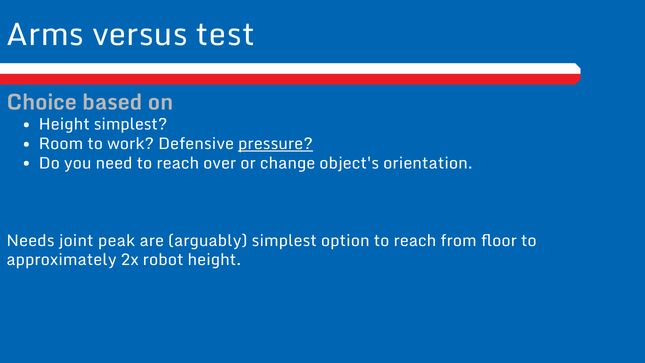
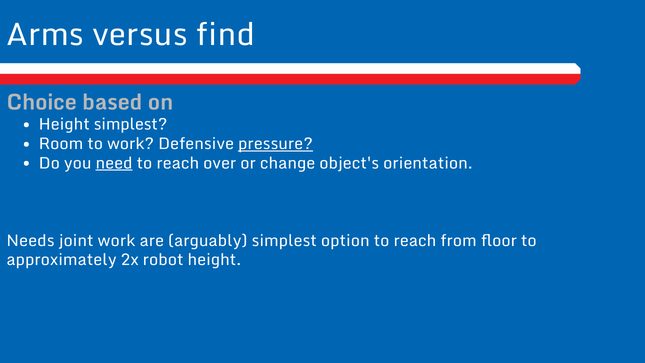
test: test -> find (225, 35)
need underline: none -> present (114, 163)
joint peak: peak -> work (117, 241)
